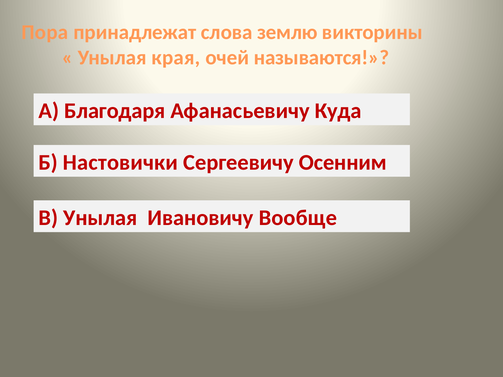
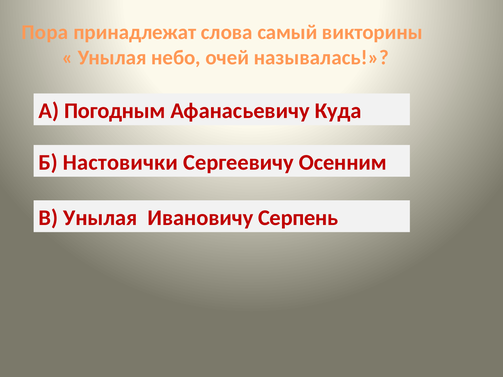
землю: землю -> самый (287, 32)
края: края -> небо (176, 58)
называются: называются -> называлась (321, 58)
Благодаря: Благодаря -> Погодным (115, 111)
Вообще: Вообще -> Серпень (298, 218)
